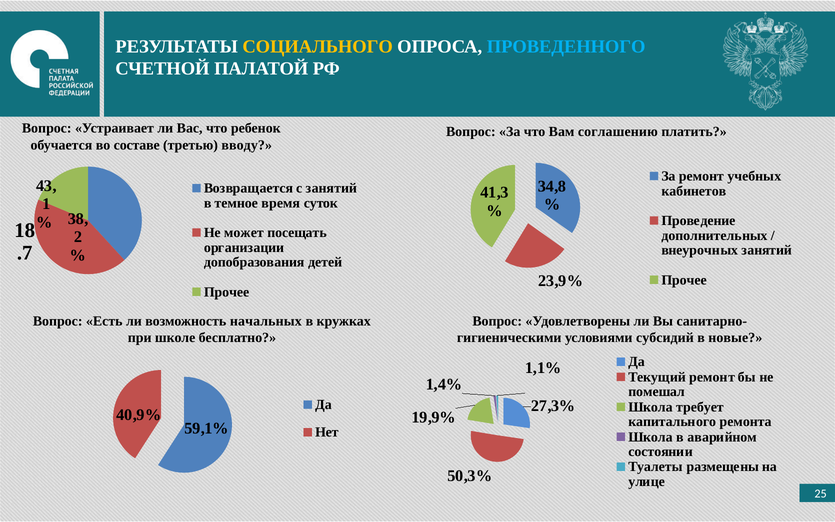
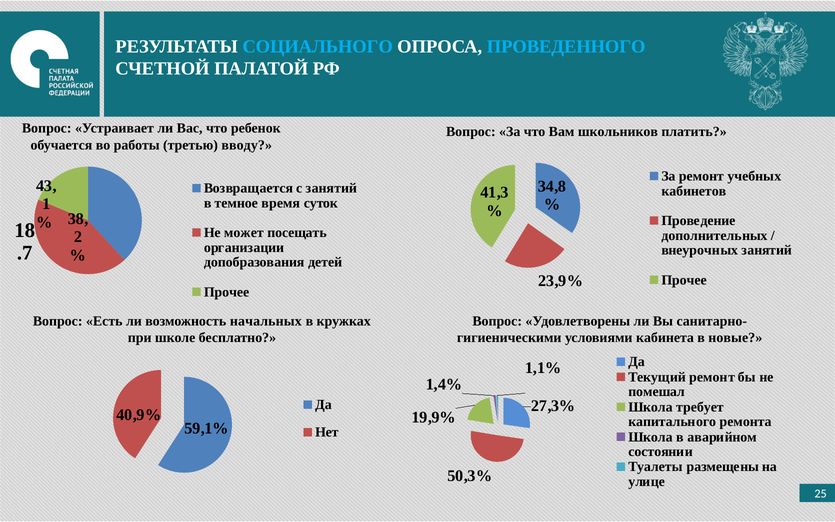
СОЦИАЛЬНОГО colour: yellow -> light blue (318, 47)
соглашению: соглашению -> школьников (618, 132)
составе: составе -> работы (137, 145)
субсидий: субсидий -> кабинета (665, 338)
